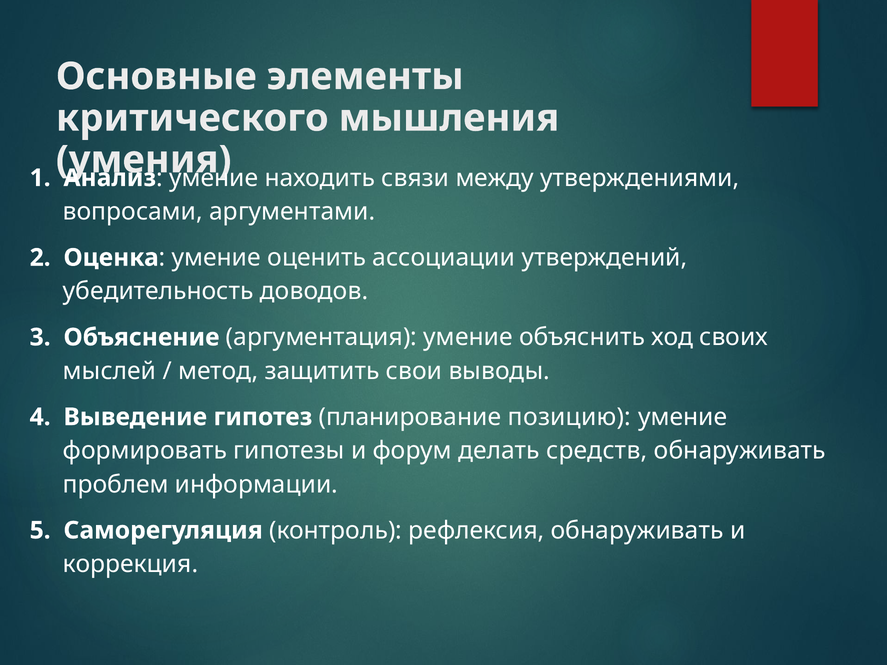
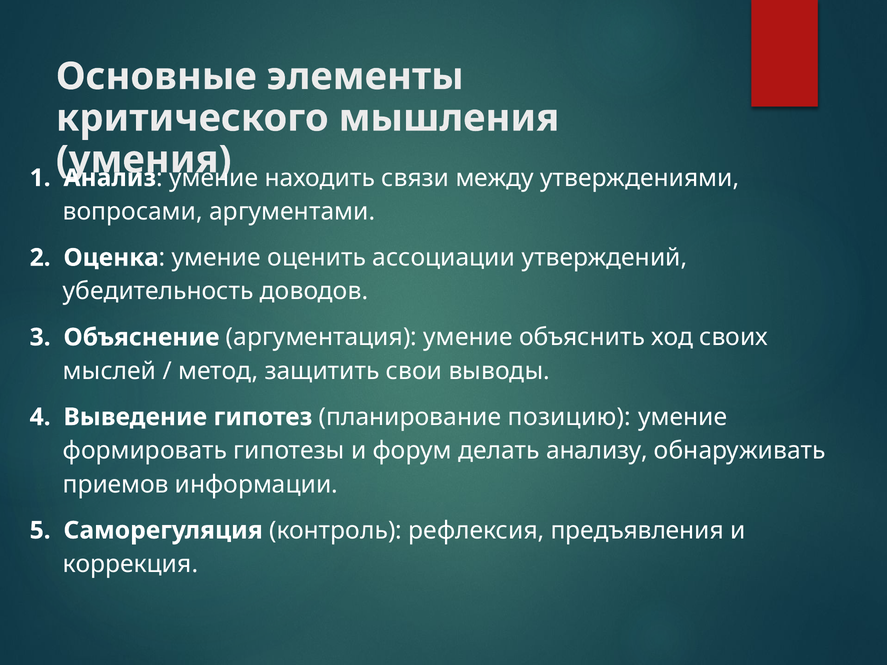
средств: средств -> анализу (597, 451)
проблем: проблем -> приемов (116, 485)
рефлексия обнаруживать: обнаруживать -> предъявления (637, 531)
